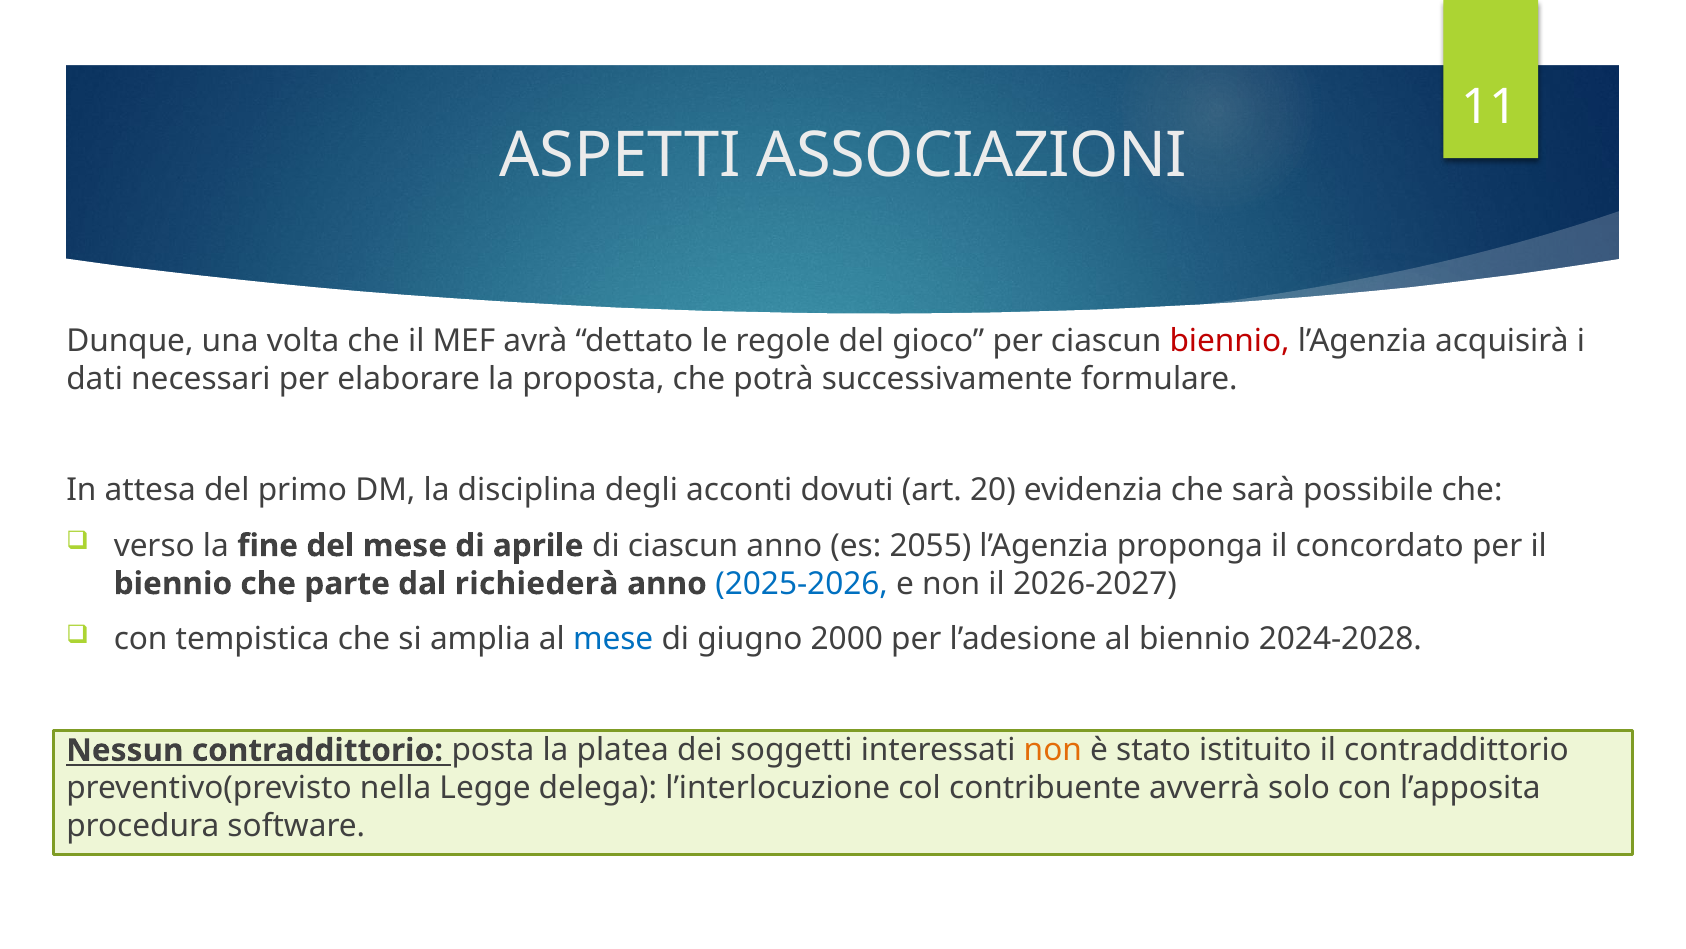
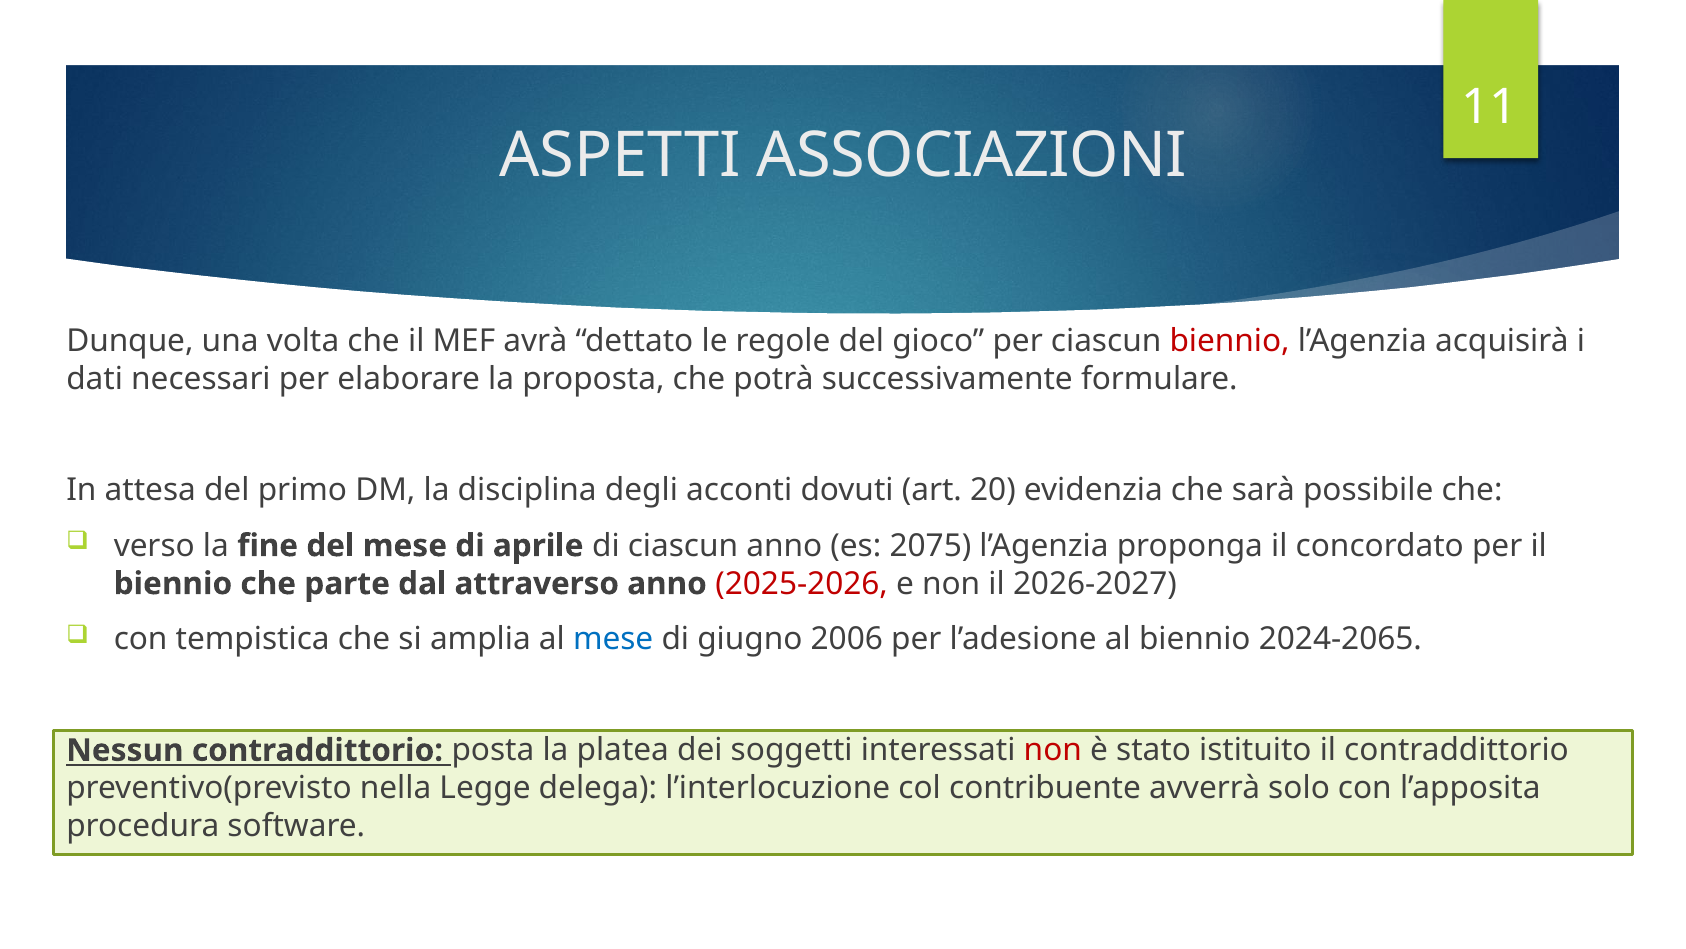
2055: 2055 -> 2075 (930, 545)
richiederà: richiederà -> attraverso (537, 583)
2025-2026 colour: blue -> red (802, 583)
2000: 2000 -> 2006 (847, 639)
2024-2028: 2024-2028 -> 2024-2065 (1340, 639)
non colour: orange -> red (1053, 750)
